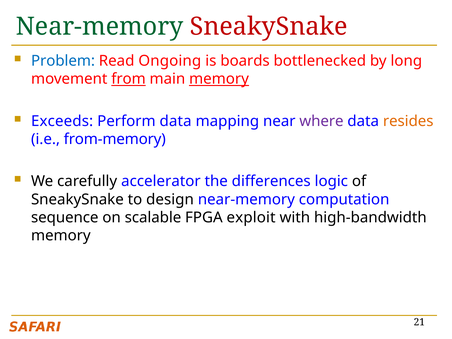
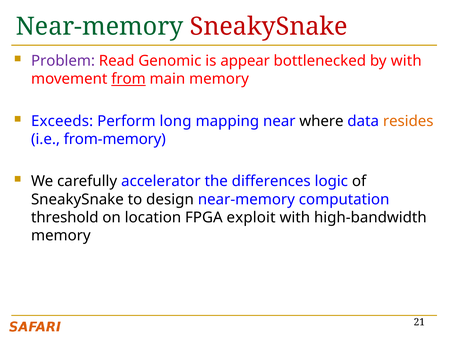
Problem colour: blue -> purple (63, 61)
Ongoing: Ongoing -> Genomic (170, 61)
boards: boards -> appear (245, 61)
by long: long -> with (406, 61)
memory underline: present -> none (219, 79)
Perform data: data -> long (176, 121)
where colour: purple -> black (321, 121)
sequence: sequence -> threshold (65, 218)
scalable: scalable -> location (153, 218)
